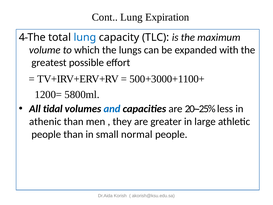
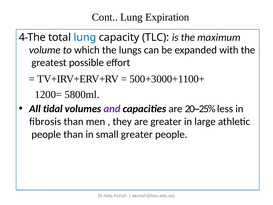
and colour: blue -> purple (112, 109)
athenic: athenic -> ﬁbrosis (45, 121)
small normal: normal -> greater (137, 134)
